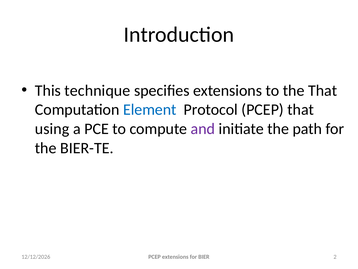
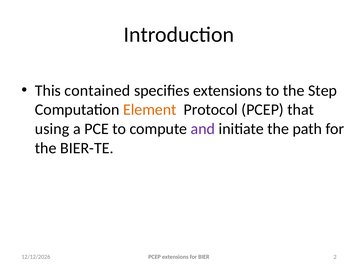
technique: technique -> contained (97, 90)
the That: That -> Step (323, 90)
Element colour: blue -> orange (150, 110)
